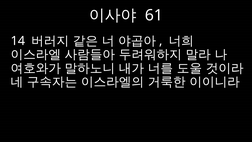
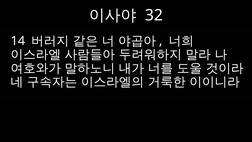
61: 61 -> 32 (154, 15)
